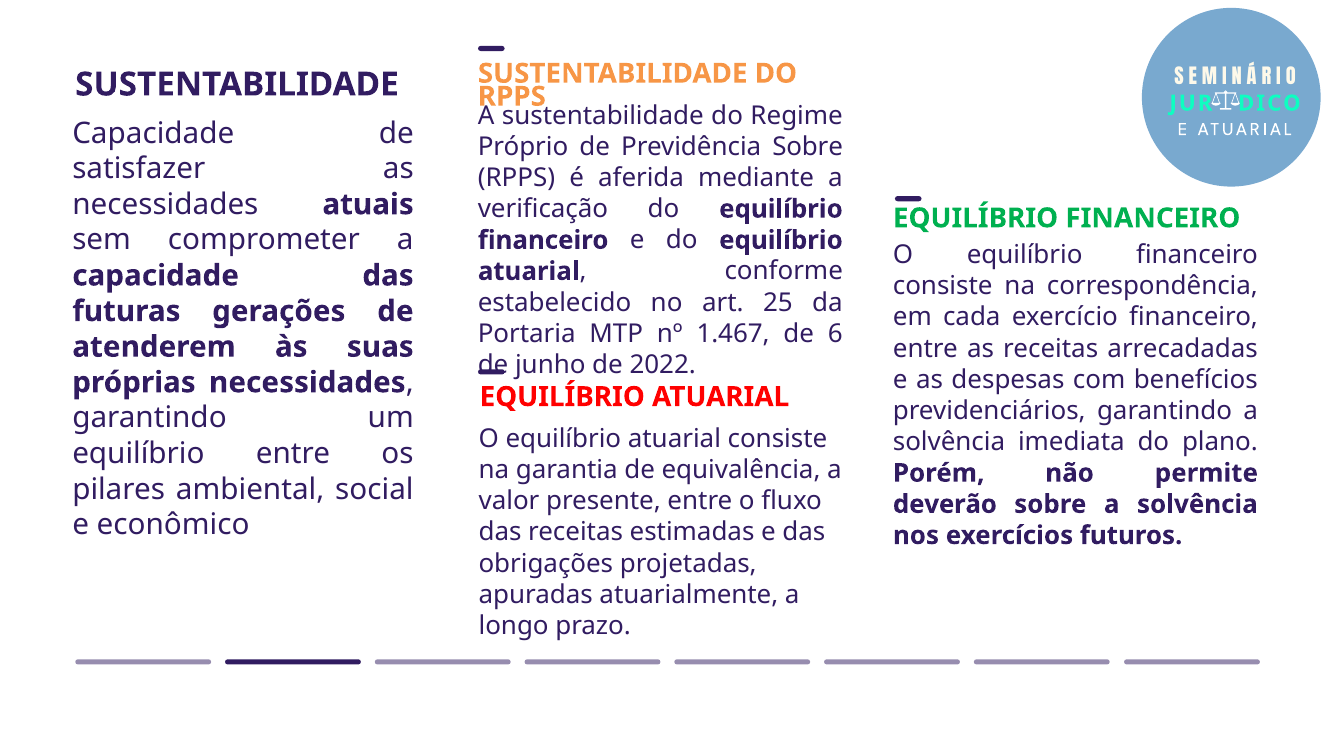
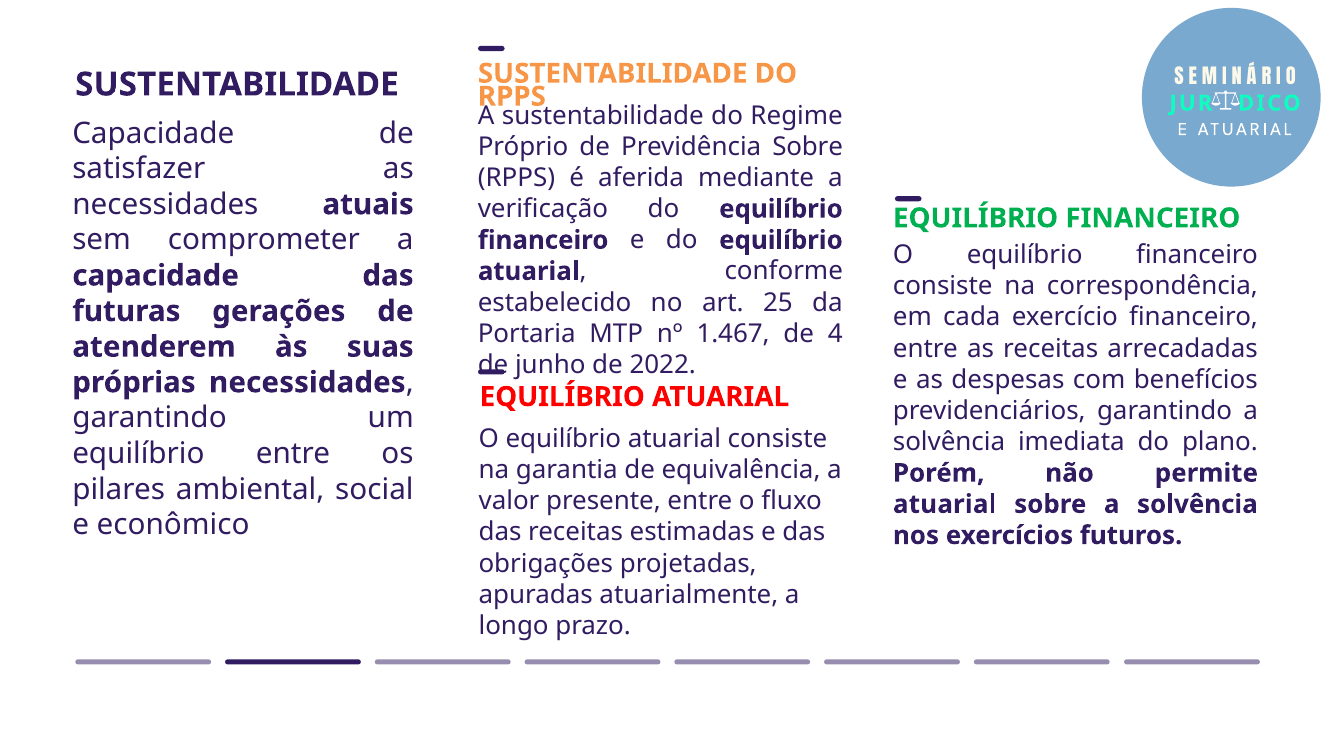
6: 6 -> 4 (835, 334)
deverão: deverão -> atuarial (945, 504)
